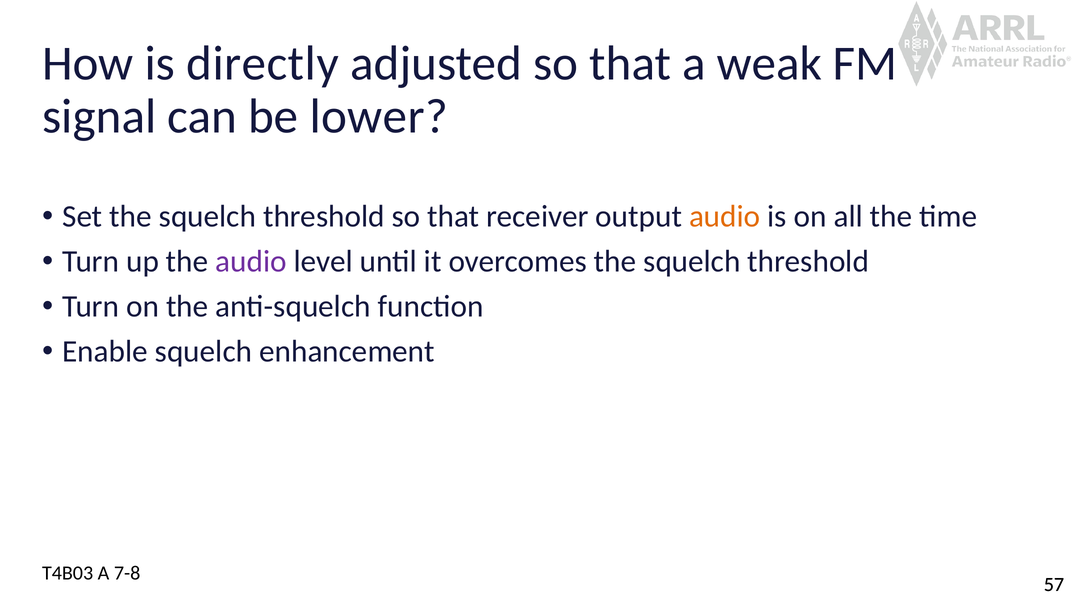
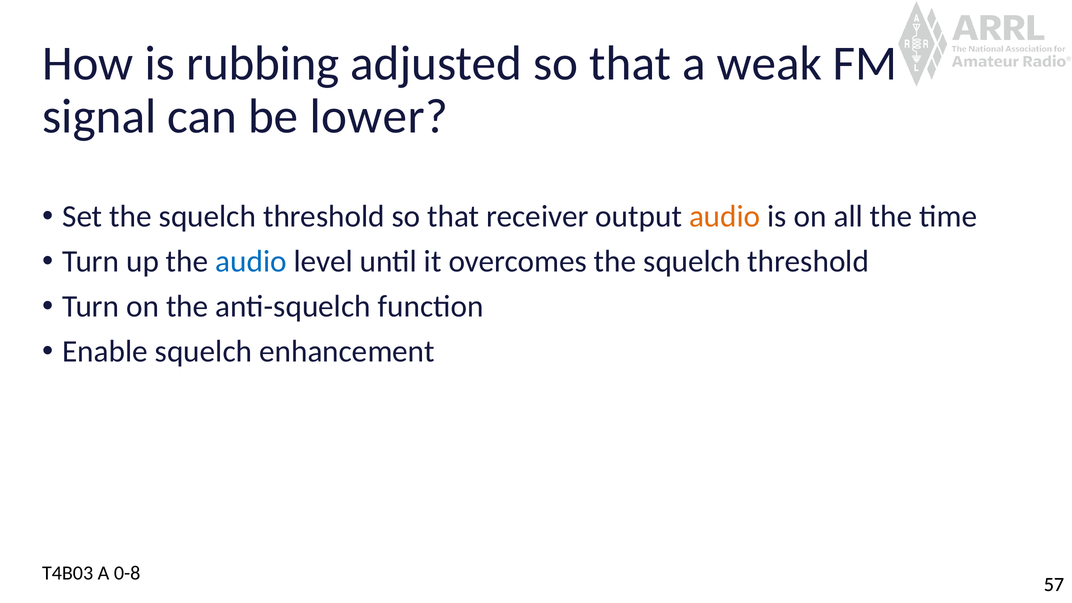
directly: directly -> rubbing (263, 63)
audio colour: purple -> blue (251, 262)
7-8: 7-8 -> 0-8 (127, 573)
